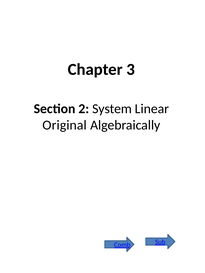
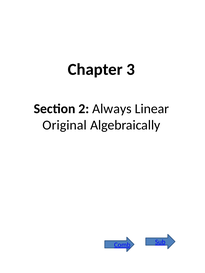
System: System -> Always (112, 109)
